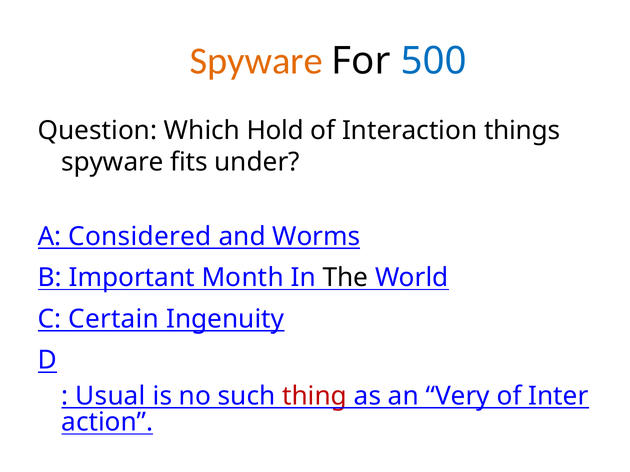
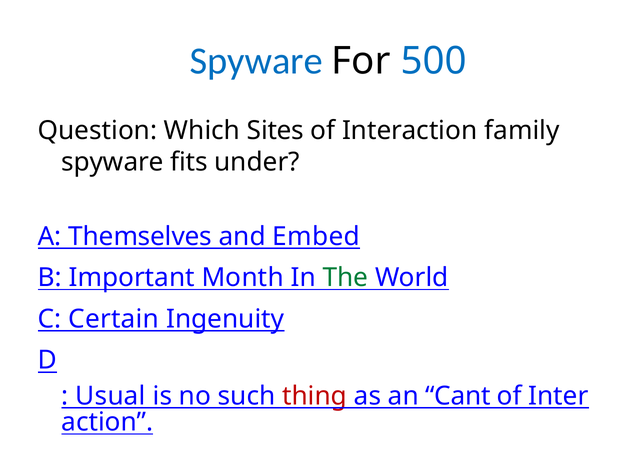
Spyware colour: orange -> blue (256, 61)
Hold: Hold -> Sites (275, 131)
things: things -> family (522, 131)
Considered: Considered -> Themselves (140, 237)
Worms: Worms -> Embed (316, 237)
The colour: black -> green (345, 278)
Very: Very -> Cant (458, 396)
